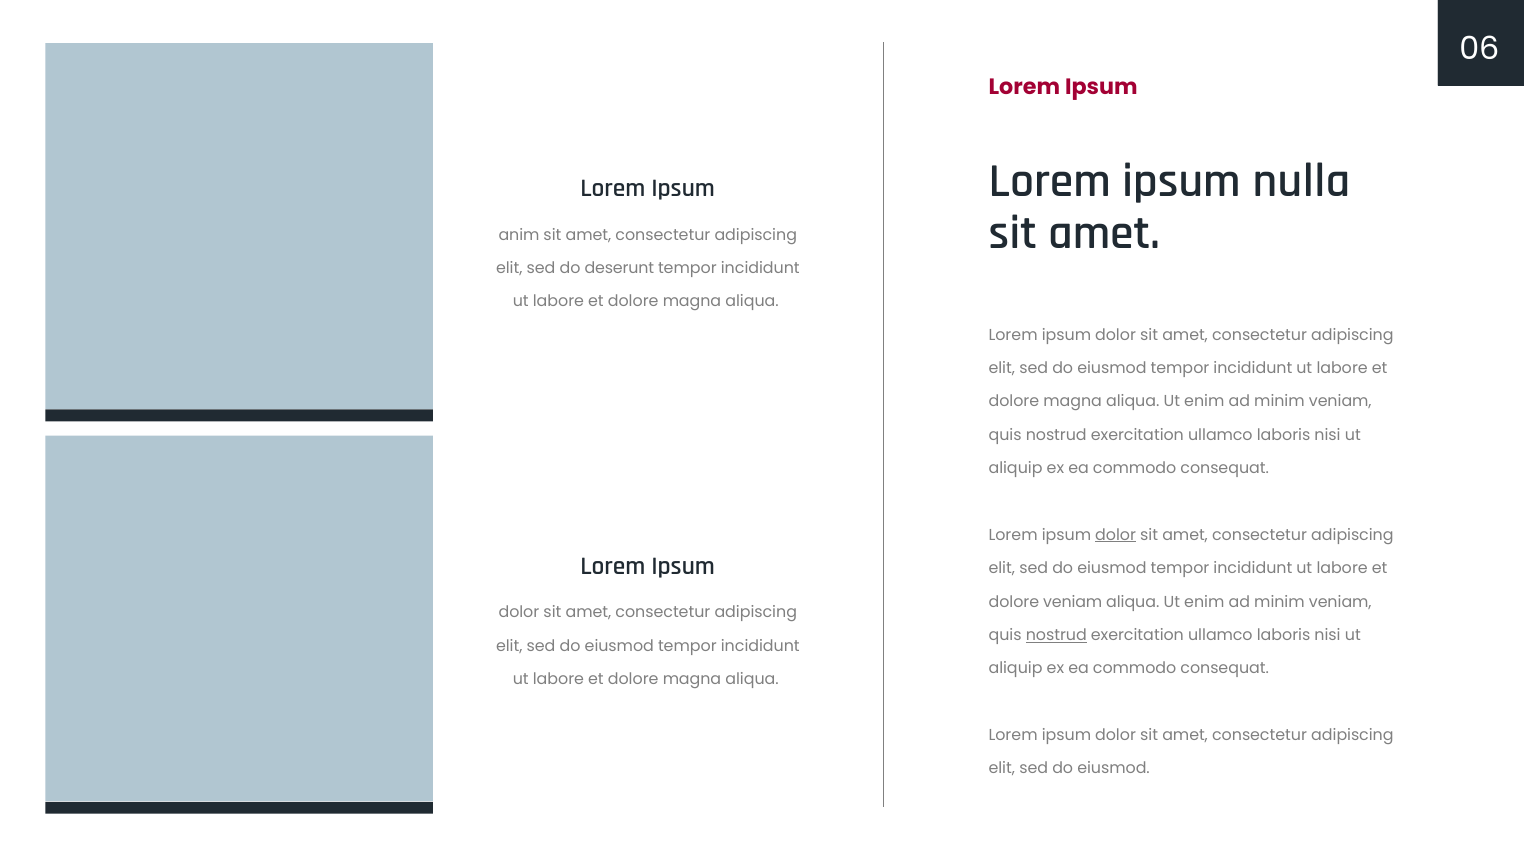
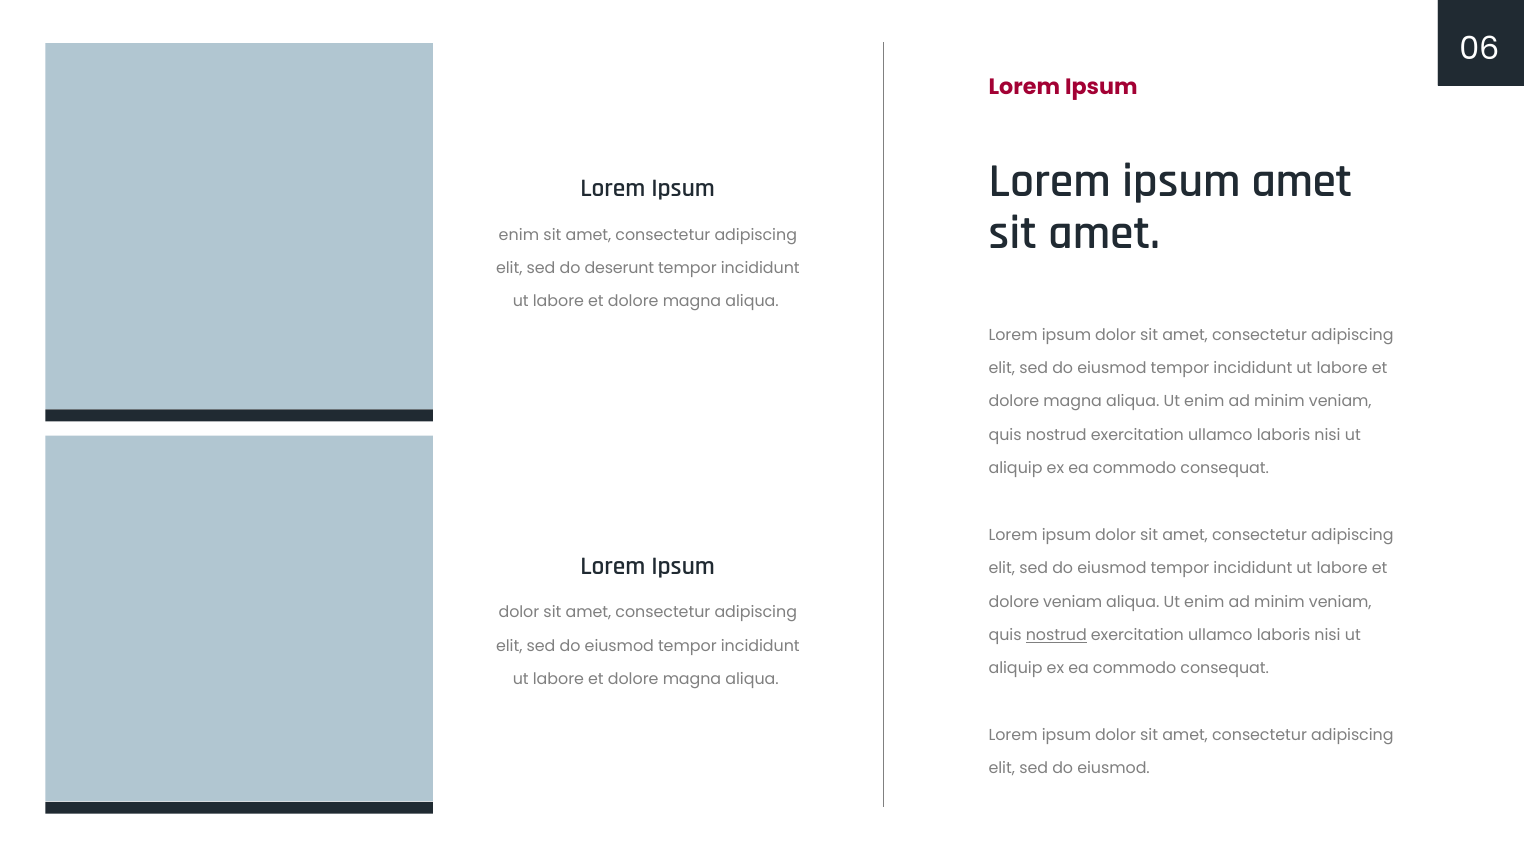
ipsum nulla: nulla -> amet (1302, 181)
anim: anim -> enim (519, 235)
dolor underline: present -> none (1116, 535)
